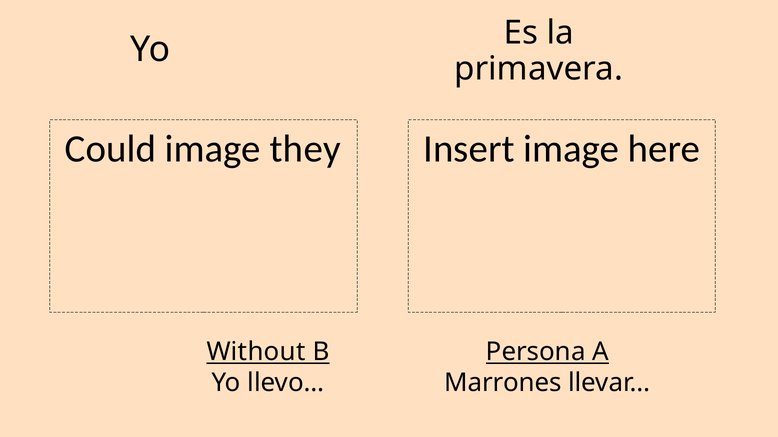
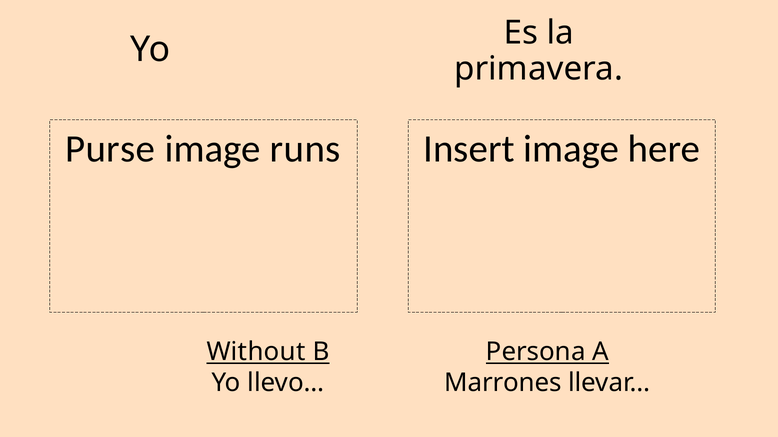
Could: Could -> Purse (110, 149)
they: they -> runs (305, 149)
